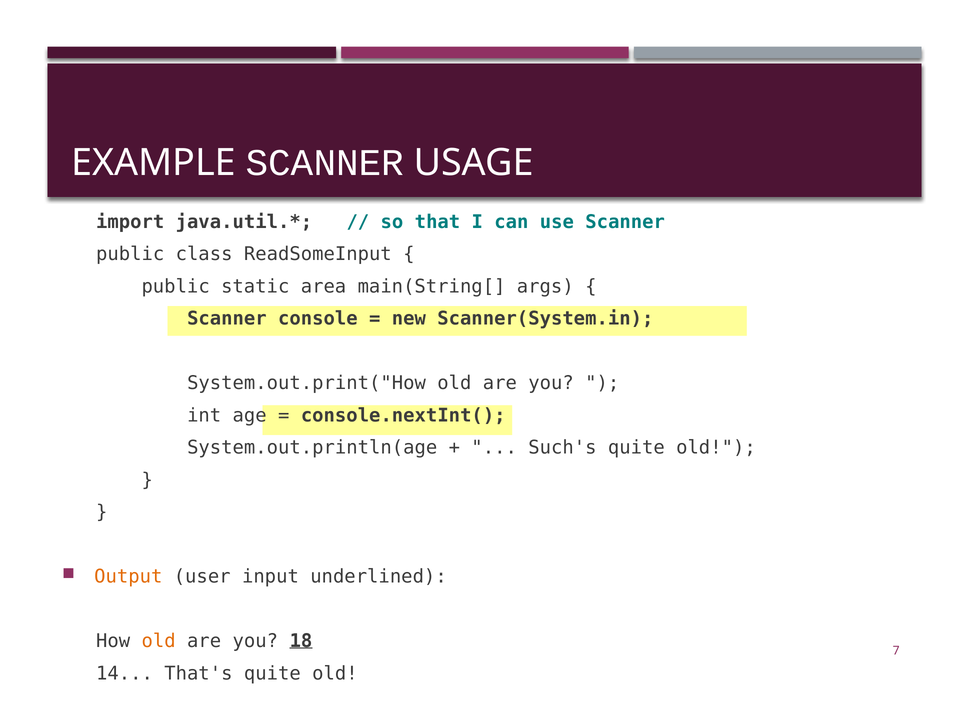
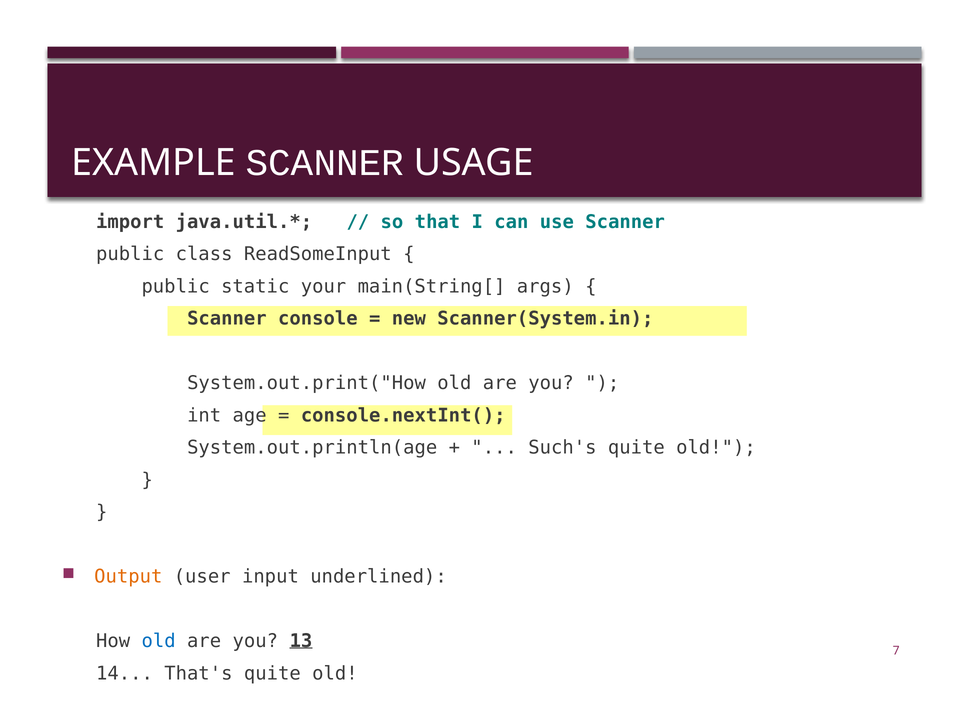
area: area -> your (324, 287)
old colour: orange -> blue (159, 642)
18: 18 -> 13 (301, 642)
